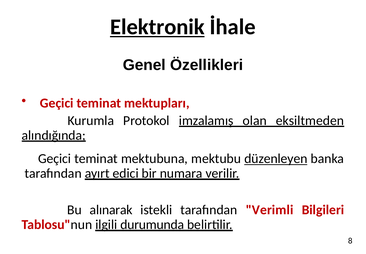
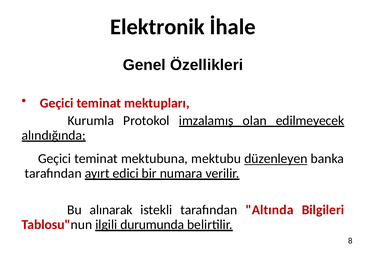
Elektronik underline: present -> none (157, 27)
eksiltmeden: eksiltmeden -> edilmeyecek (310, 120)
Verimli: Verimli -> Altında (270, 209)
